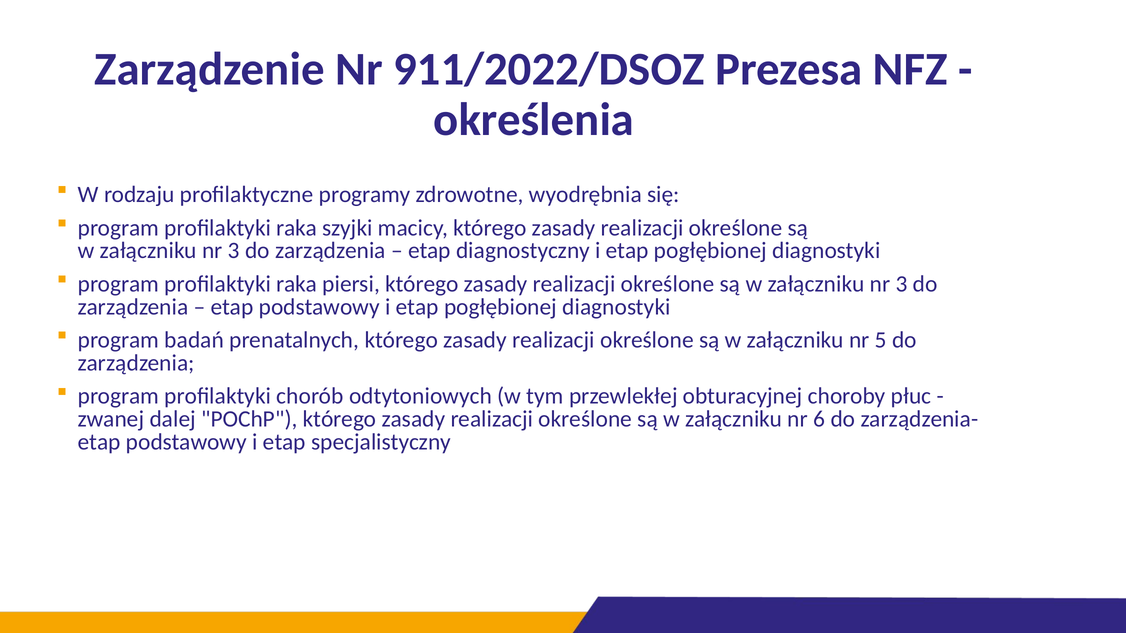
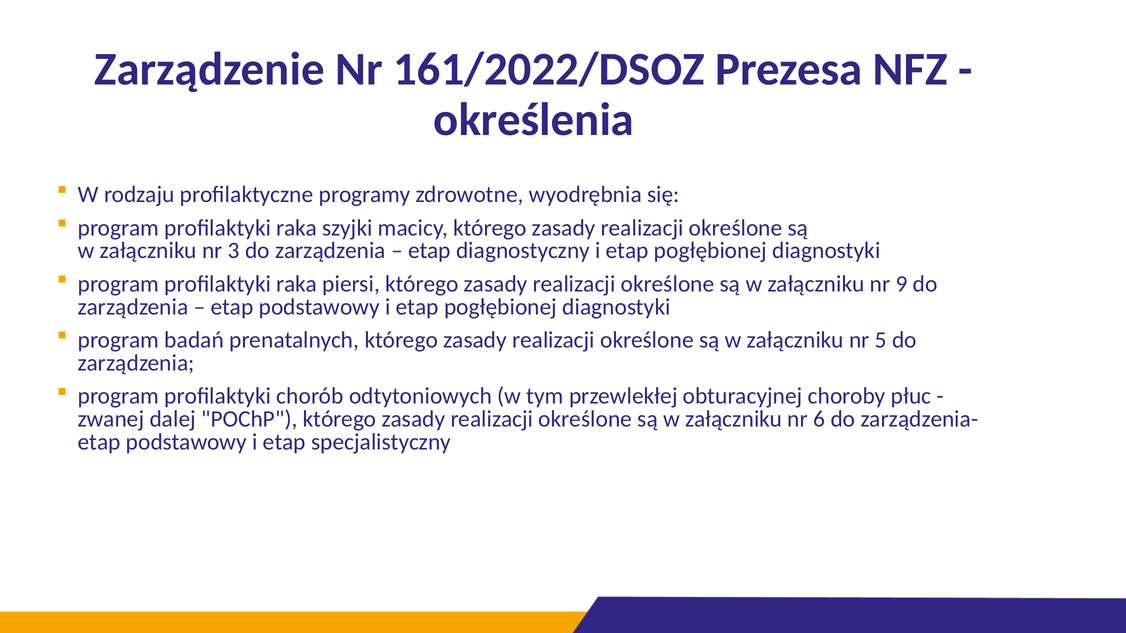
911/2022/DSOZ: 911/2022/DSOZ -> 161/2022/DSOZ (549, 69)
3: 3 -> 9 (901, 284)
